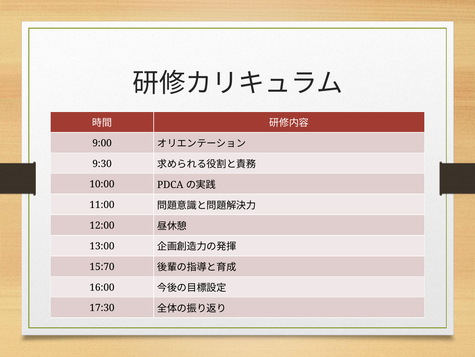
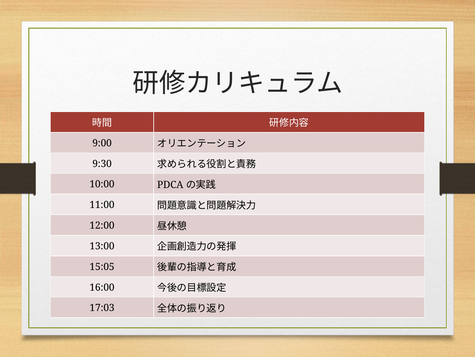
15:70: 15:70 -> 15:05 (102, 266)
17:30: 17:30 -> 17:03 (102, 307)
